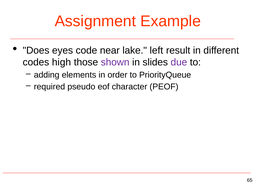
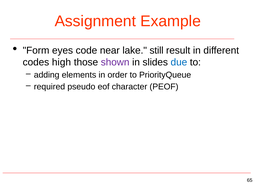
Does: Does -> Form (36, 50)
left: left -> still (157, 50)
due colour: purple -> blue (179, 62)
